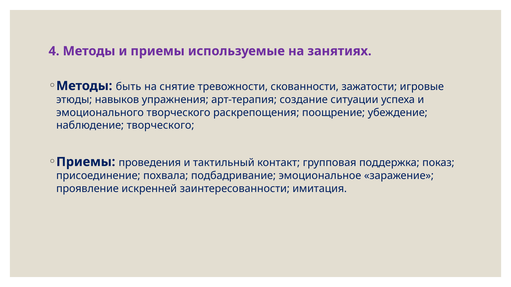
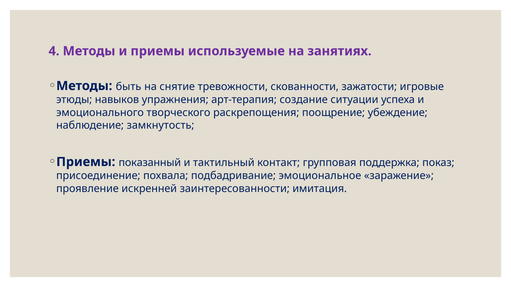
наблюдение творческого: творческого -> замкнутость (160, 125)
проведения: проведения -> показанный (150, 163)
